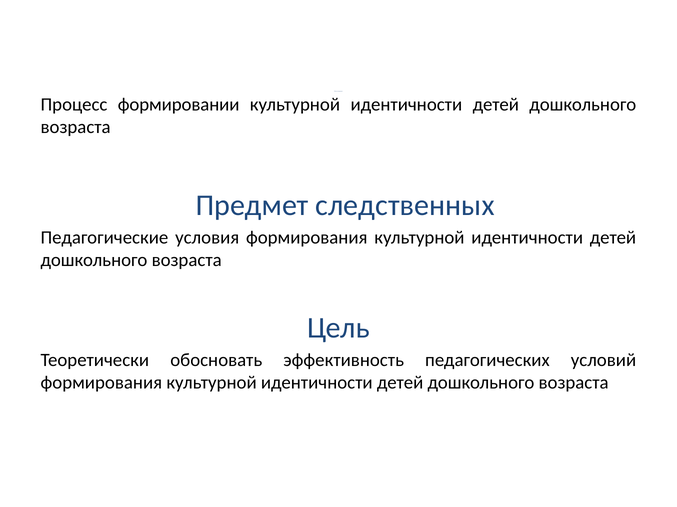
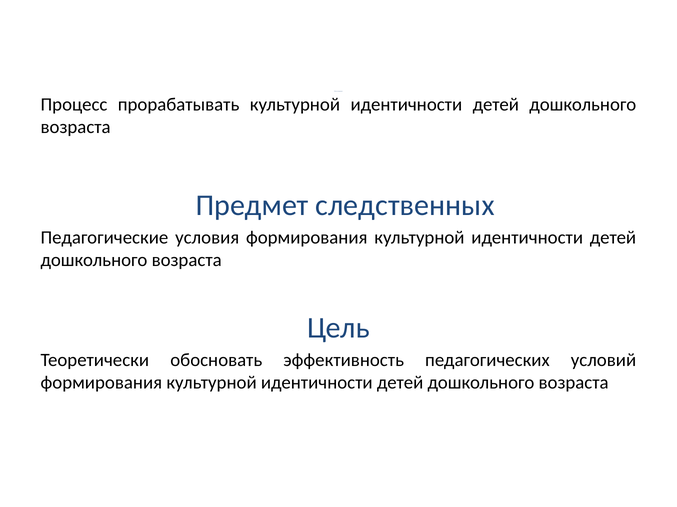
формировании: формировании -> прорабатывать (179, 105)
